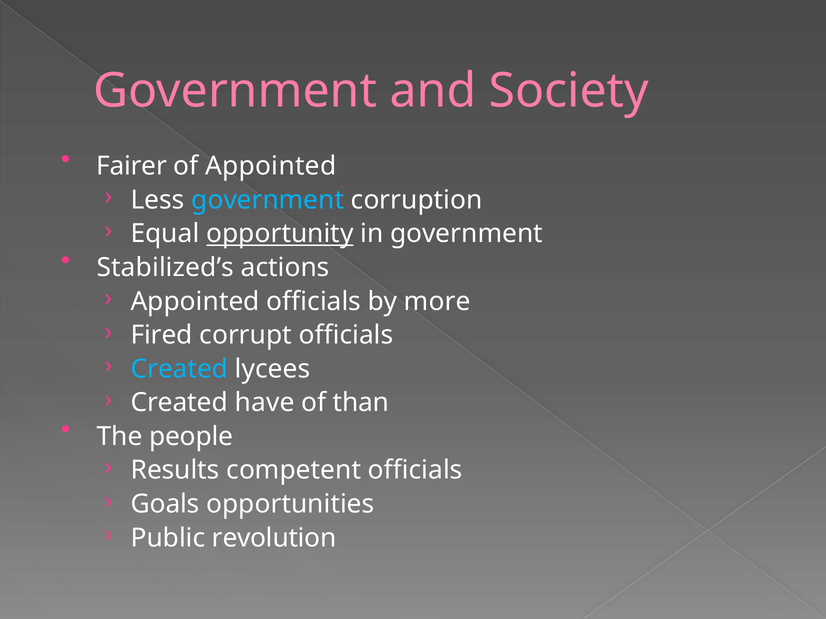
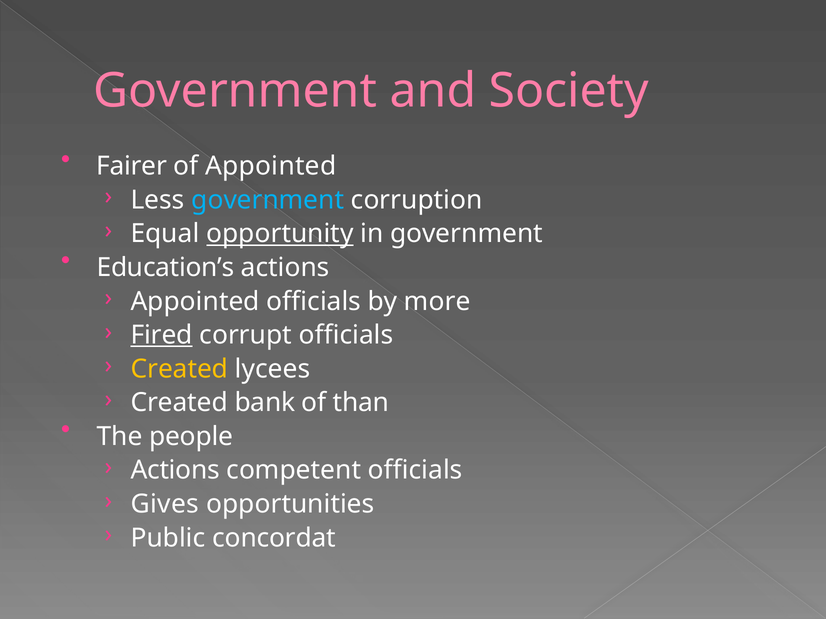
Stabilized’s: Stabilized’s -> Education’s (166, 268)
Fired underline: none -> present (162, 335)
Created colour: light blue -> yellow (179, 369)
have: have -> bank (265, 403)
Results: Results -> Actions (175, 471)
Goals: Goals -> Gives (165, 504)
revolution: revolution -> concordat (274, 538)
